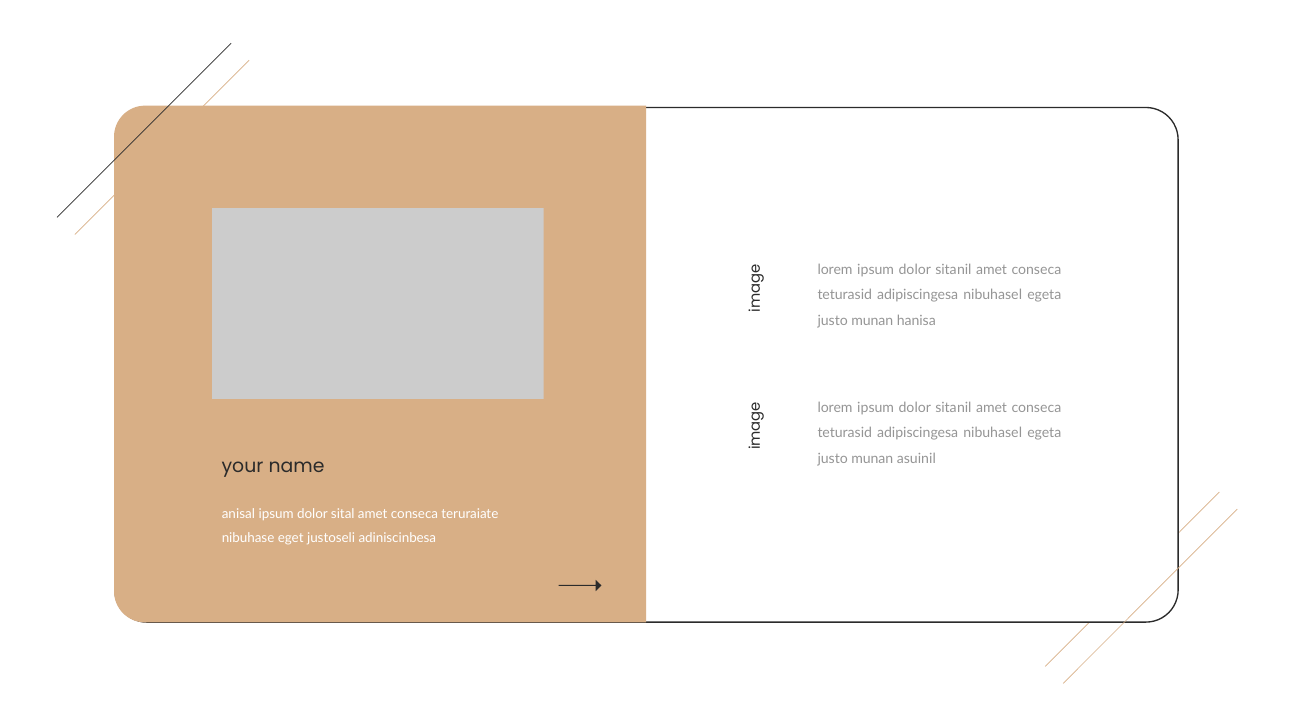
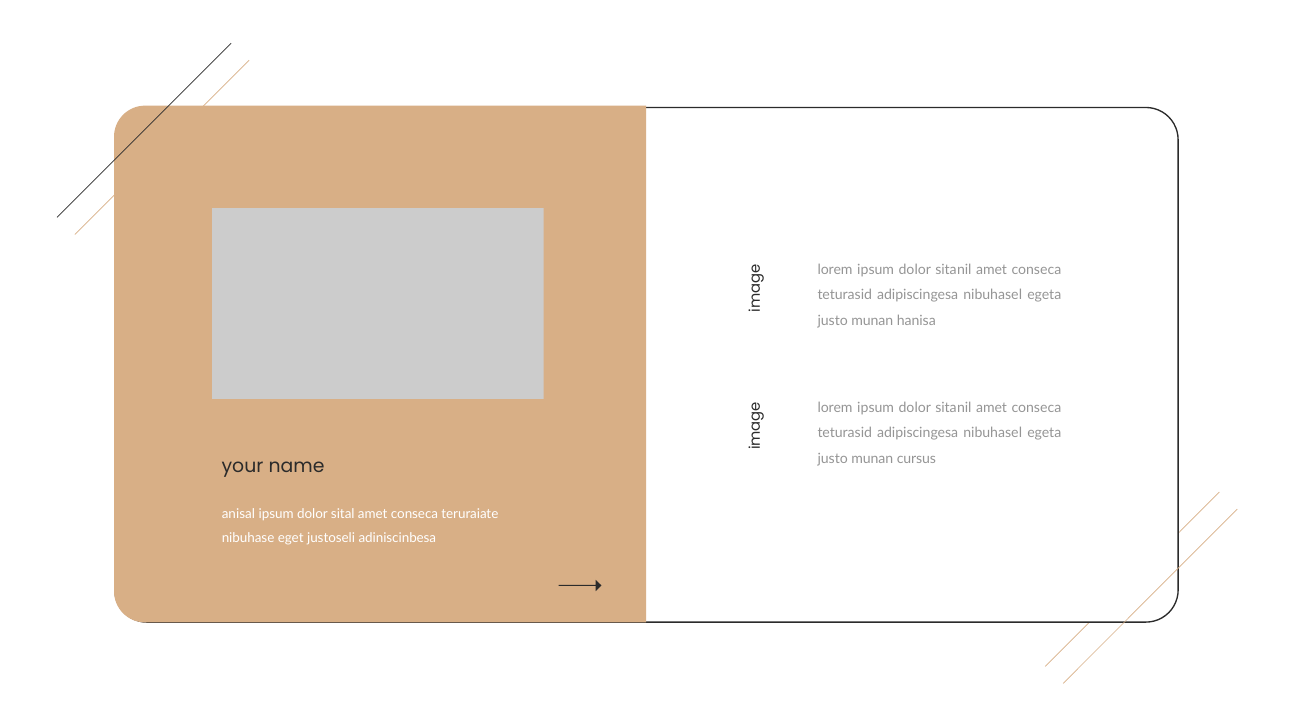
asuinil: asuinil -> cursus (916, 458)
